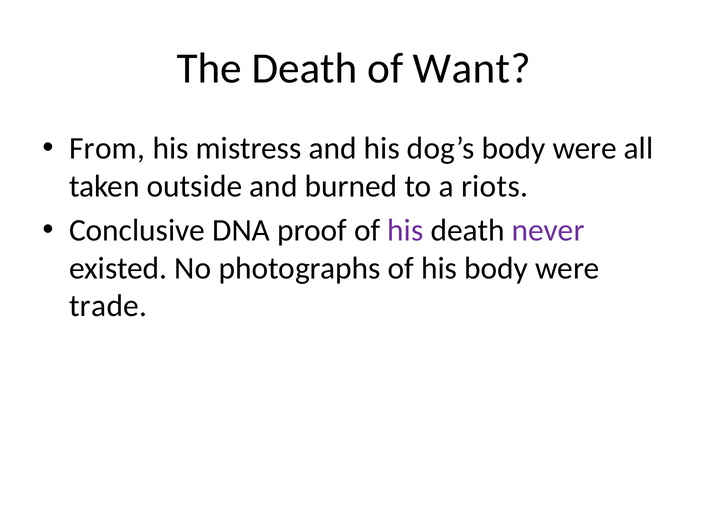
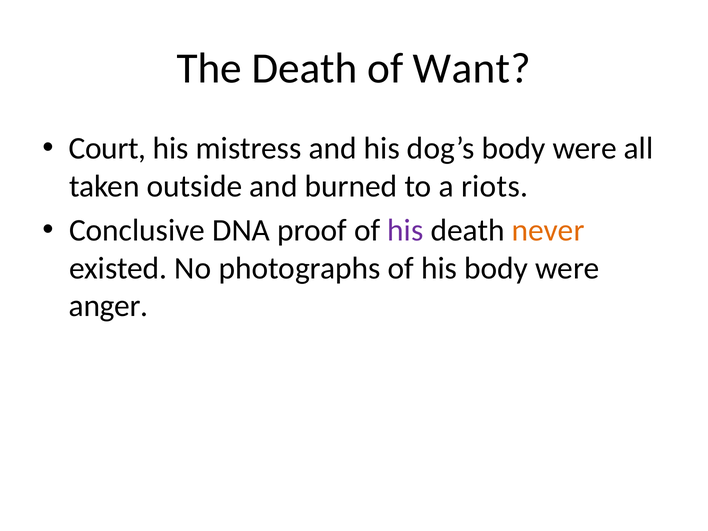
From: From -> Court (107, 149)
never colour: purple -> orange (548, 230)
trade: trade -> anger (108, 306)
